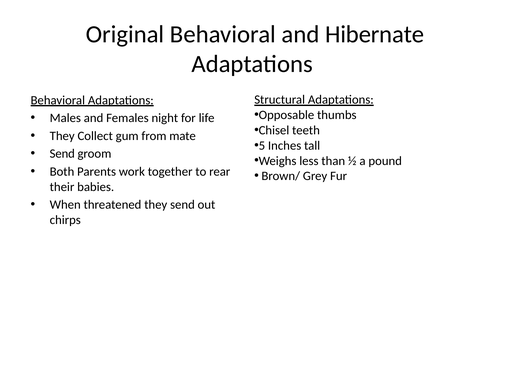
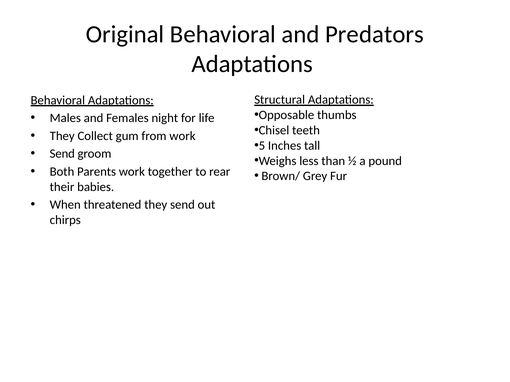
Hibernate: Hibernate -> Predators (375, 34)
from mate: mate -> work (182, 136)
